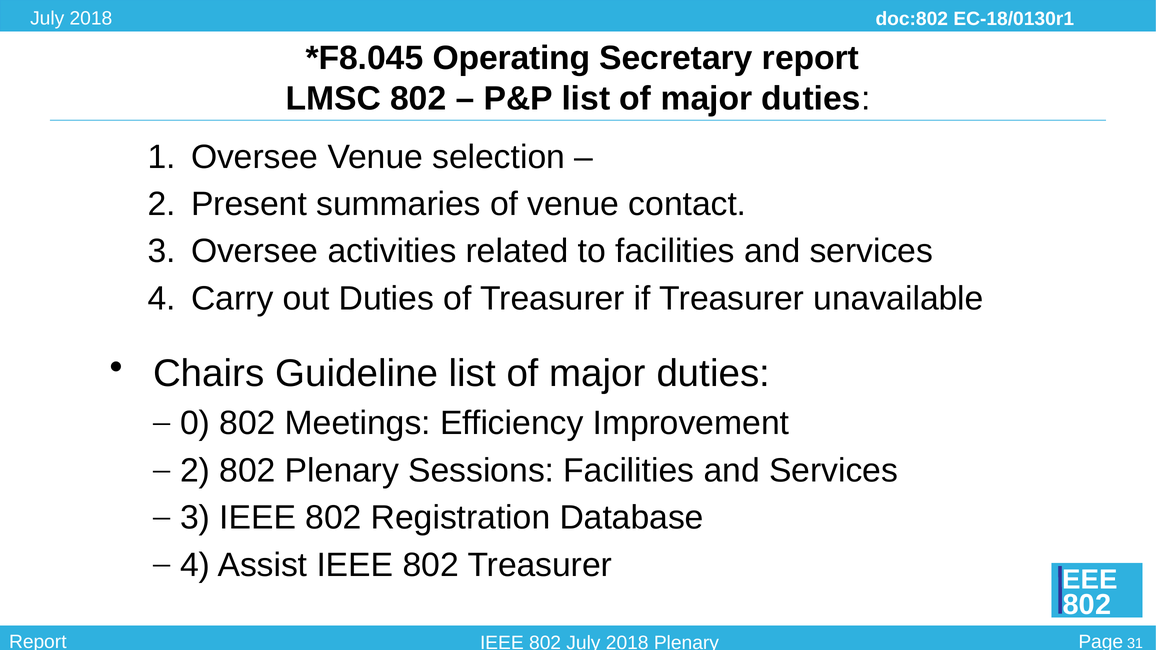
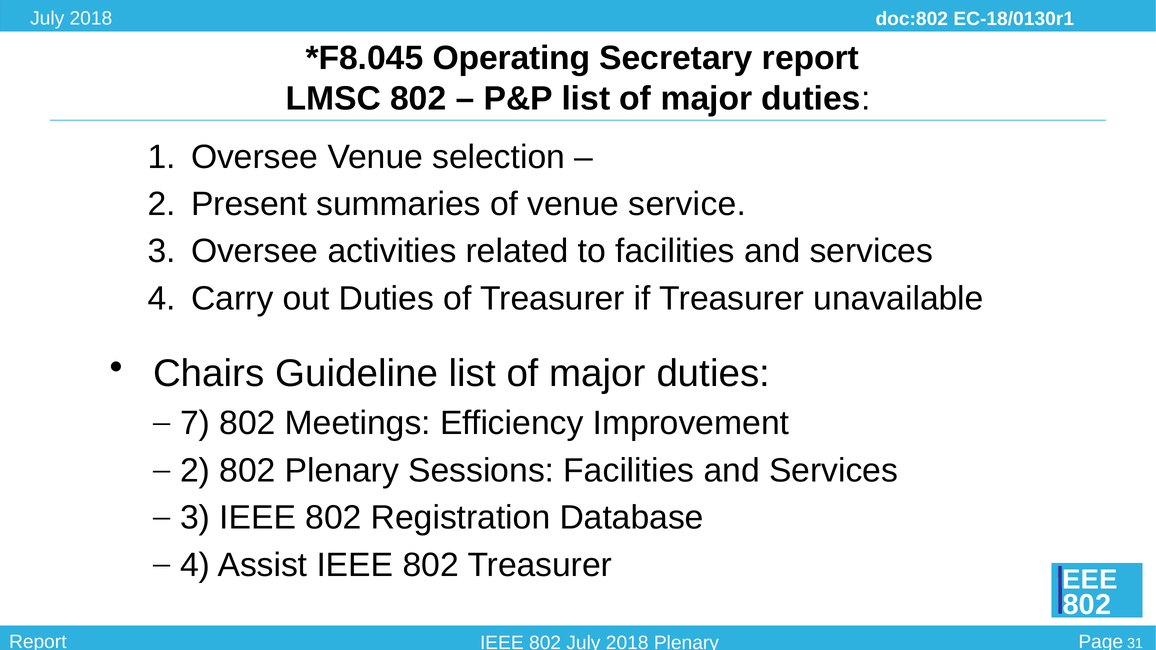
contact: contact -> service (687, 204)
0: 0 -> 7 (195, 424)
